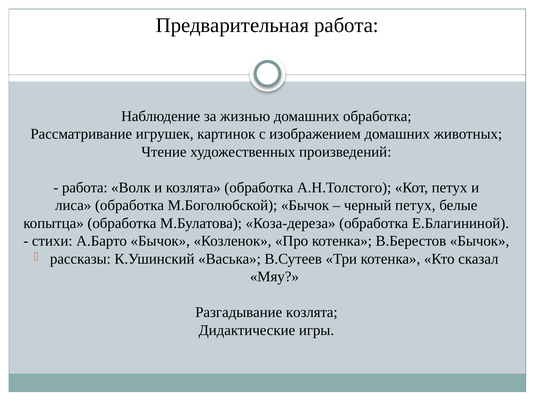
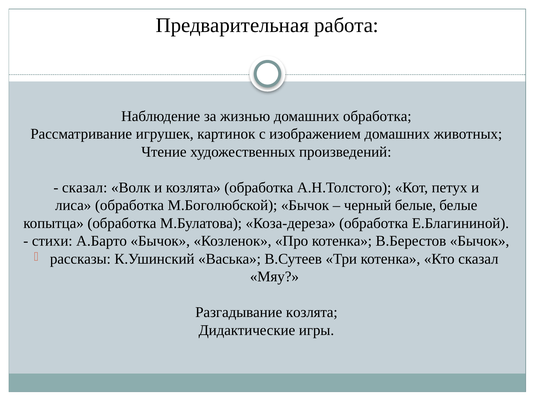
работа: работа -> сказал (85, 188)
черный петух: петух -> белые (415, 205)
